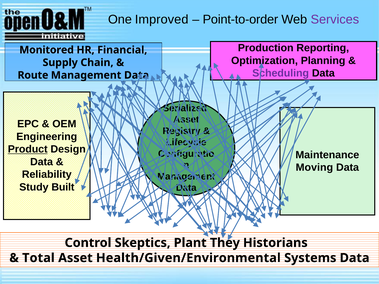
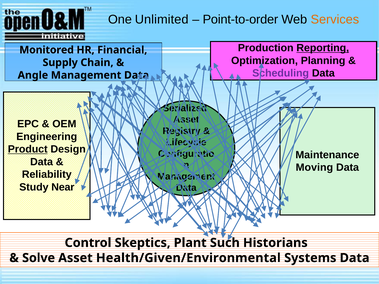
Improved: Improved -> Unlimited (162, 20)
Services colour: purple -> orange (335, 20)
Reporting underline: none -> present (323, 48)
Route: Route -> Angle (33, 75)
Built: Built -> Near (63, 187)
They: They -> Such (225, 243)
Total: Total -> Solve (39, 258)
